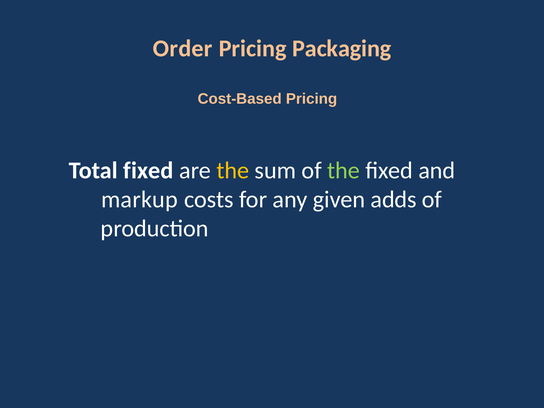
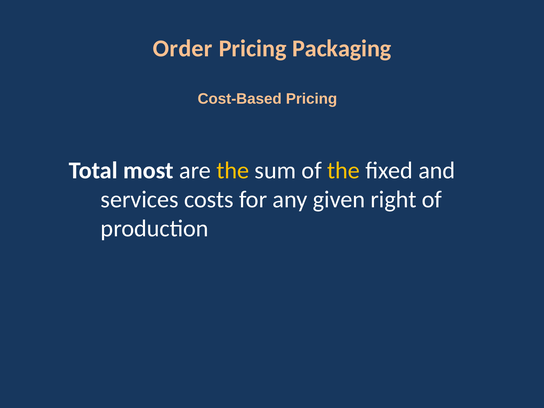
Total fixed: fixed -> most (148, 171)
the colour: light green -> yellow (344, 171)
markup: markup -> services (140, 200)
adds: adds -> right (394, 200)
